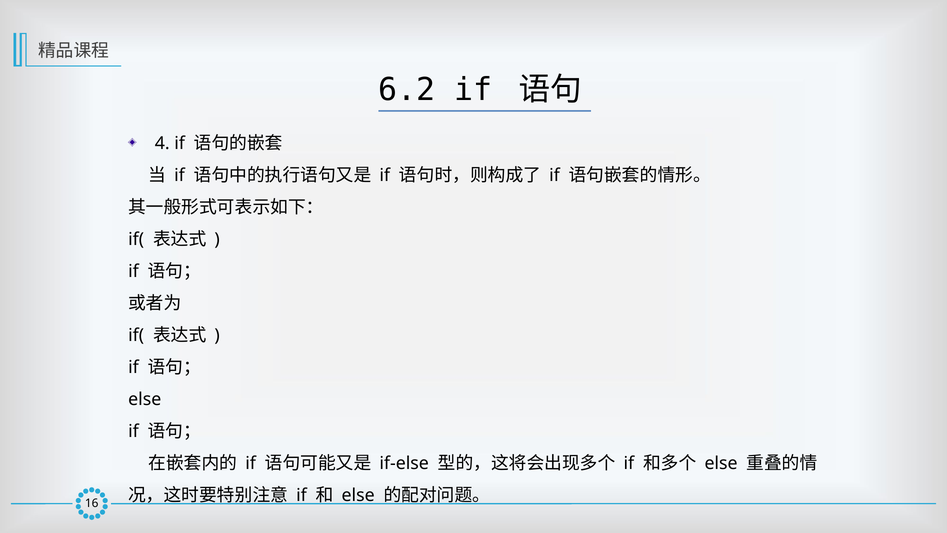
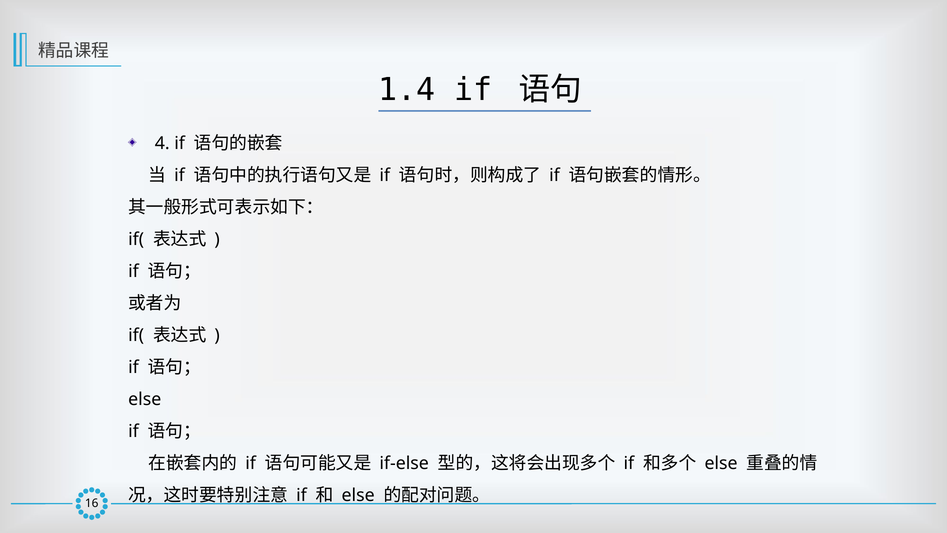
6.2: 6.2 -> 1.4 (407, 90)
